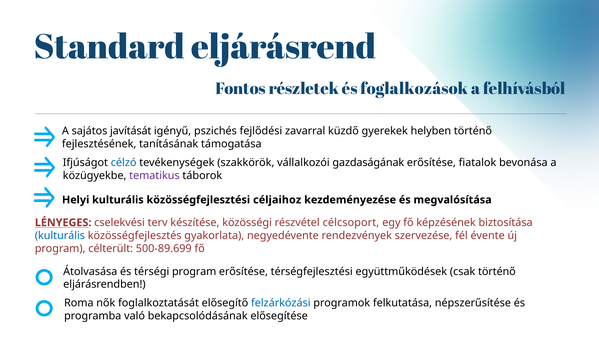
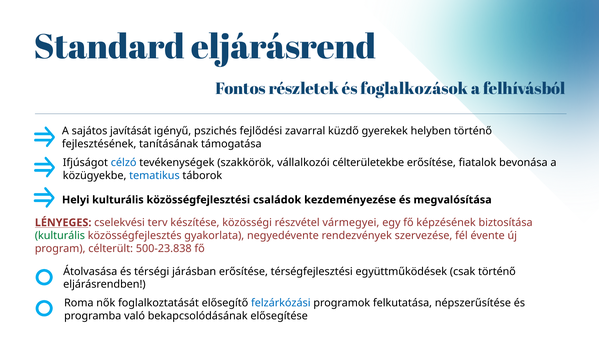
gazdaságának: gazdaságának -> célterületekbe (368, 163)
tematikus colour: purple -> blue (154, 176)
céljaihoz: céljaihoz -> családok (277, 200)
célcsoport: célcsoport -> vármegyei (351, 223)
kulturális colour: blue -> green (60, 236)
500-89.699: 500-89.699 -> 500-23.838 (164, 249)
térségi program: program -> járásban (194, 271)
